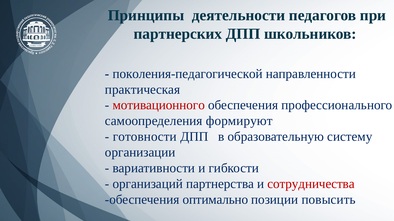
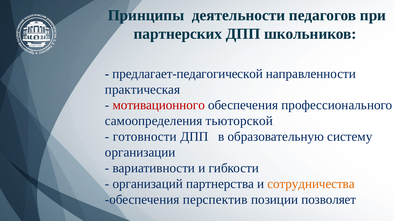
поколения-педагогической: поколения-педагогической -> предлагает-педагогической (188, 74)
формируют: формируют -> тьюторской (239, 121)
сотрудничества colour: red -> orange (311, 184)
оптимально: оптимально -> перспектив (215, 200)
повысить: повысить -> позволяет (329, 200)
